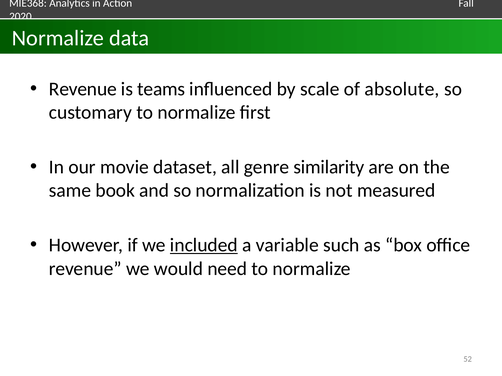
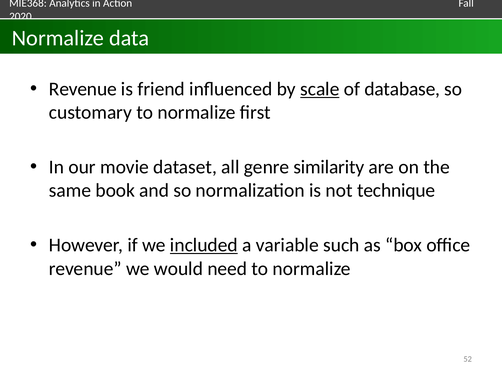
teams: teams -> friend (161, 89)
scale underline: none -> present (320, 89)
absolute: absolute -> database (402, 89)
measured: measured -> technique (396, 191)
